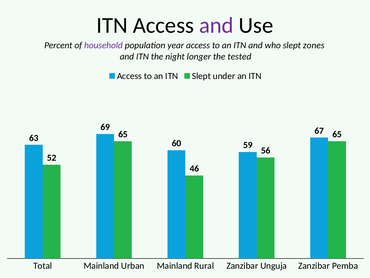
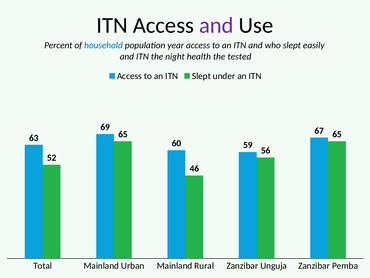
household colour: purple -> blue (103, 45)
zones: zones -> easily (314, 45)
longer: longer -> health (199, 56)
